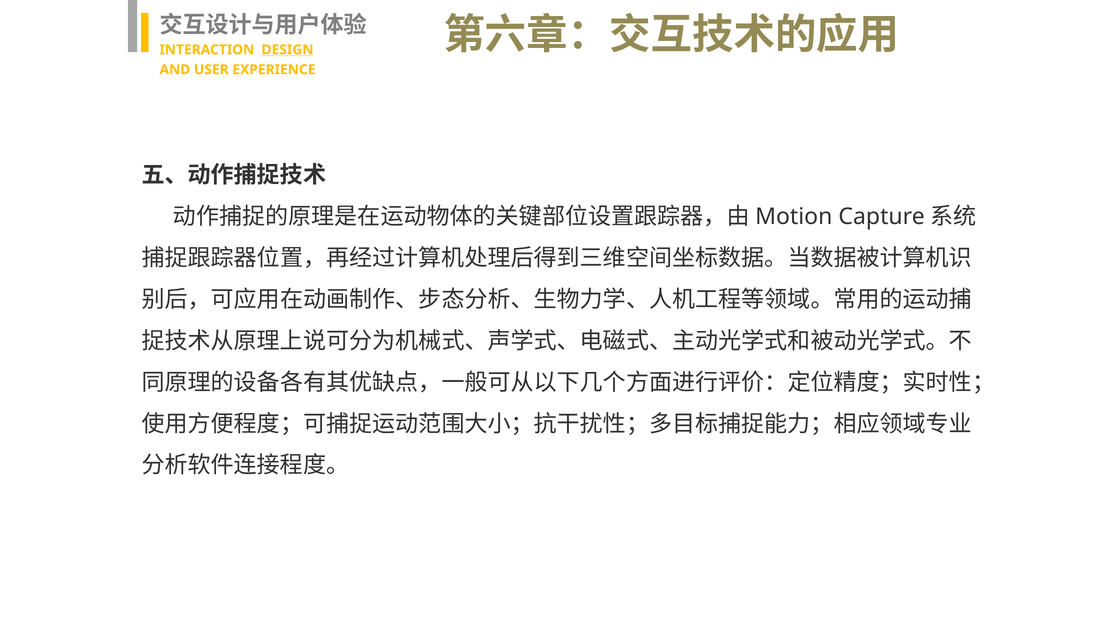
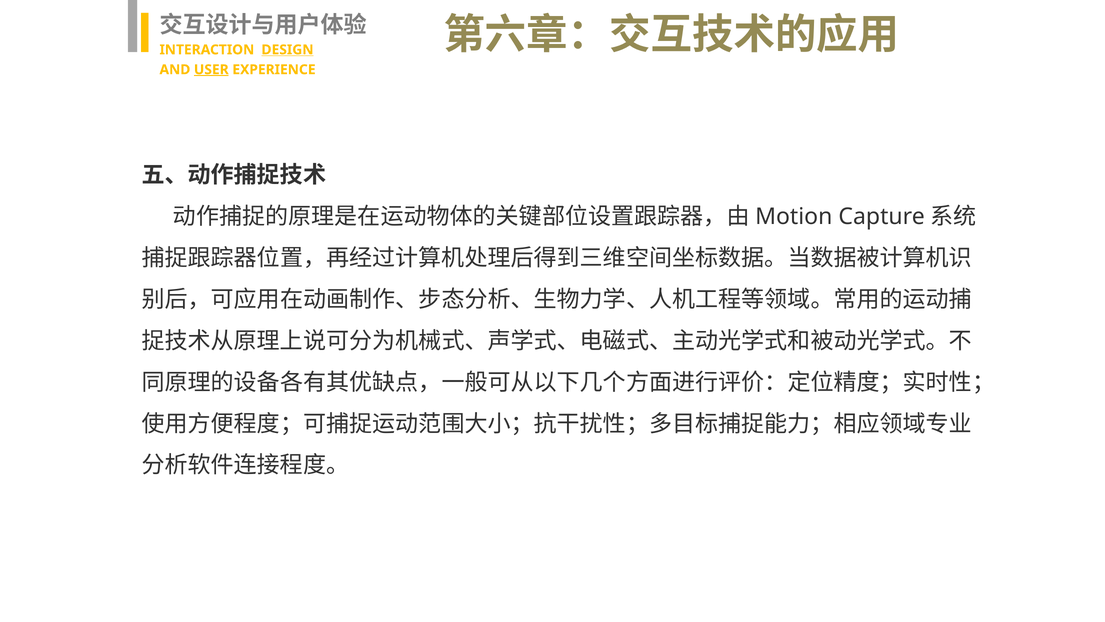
USER underline: none -> present (211, 70)
